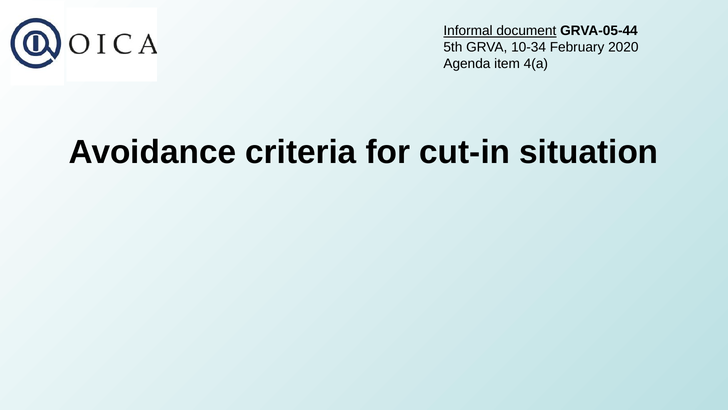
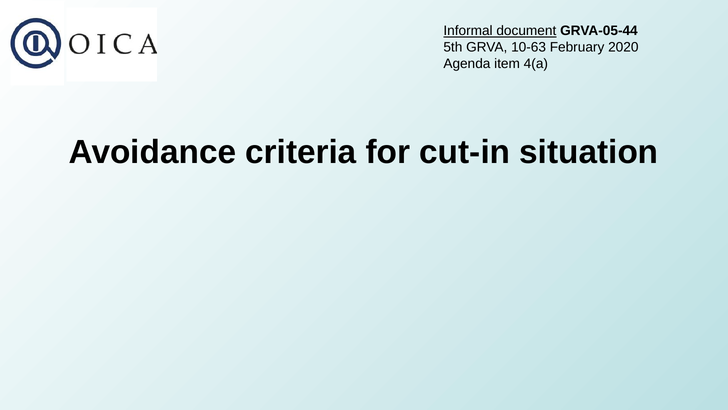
10-34: 10-34 -> 10-63 (529, 47)
